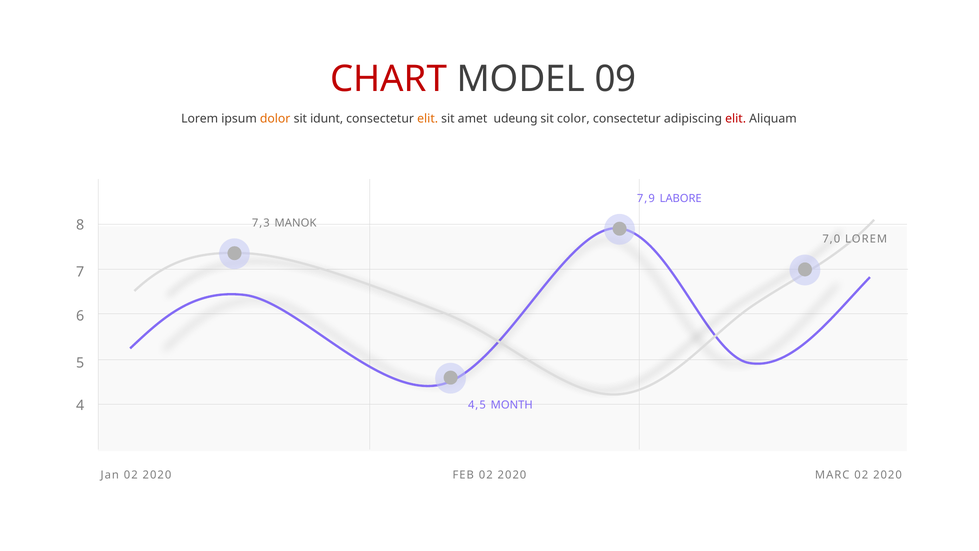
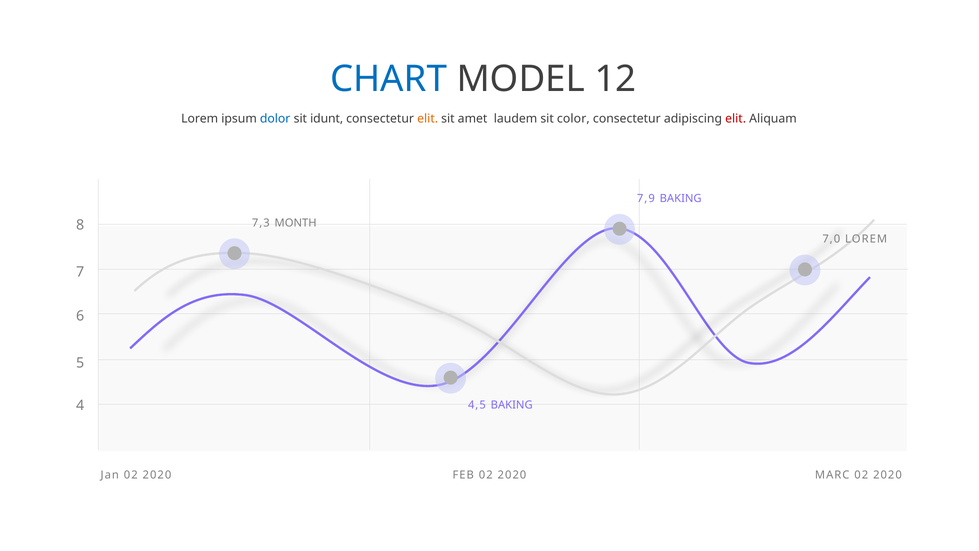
CHART colour: red -> blue (389, 79)
09: 09 -> 12 (615, 79)
dolor colour: orange -> blue (275, 118)
udeung: udeung -> laudem (516, 118)
7,9 LABORE: LABORE -> BAKING (681, 198)
MANOK: MANOK -> MONTH (296, 223)
4,5 MONTH: MONTH -> BAKING (512, 405)
